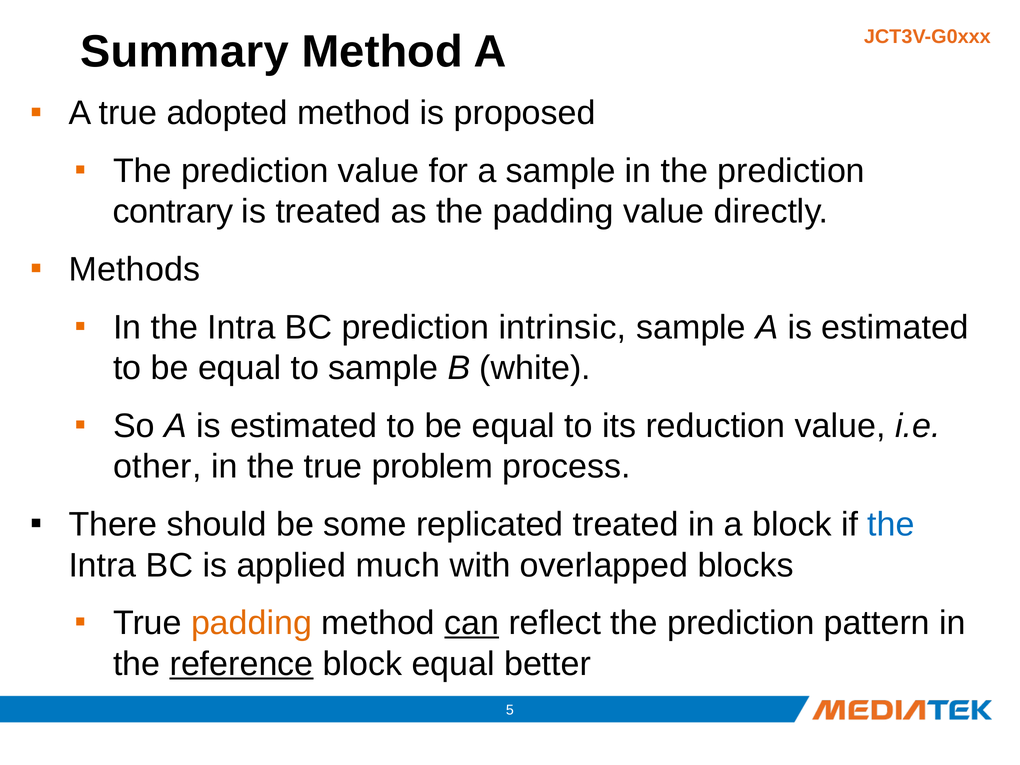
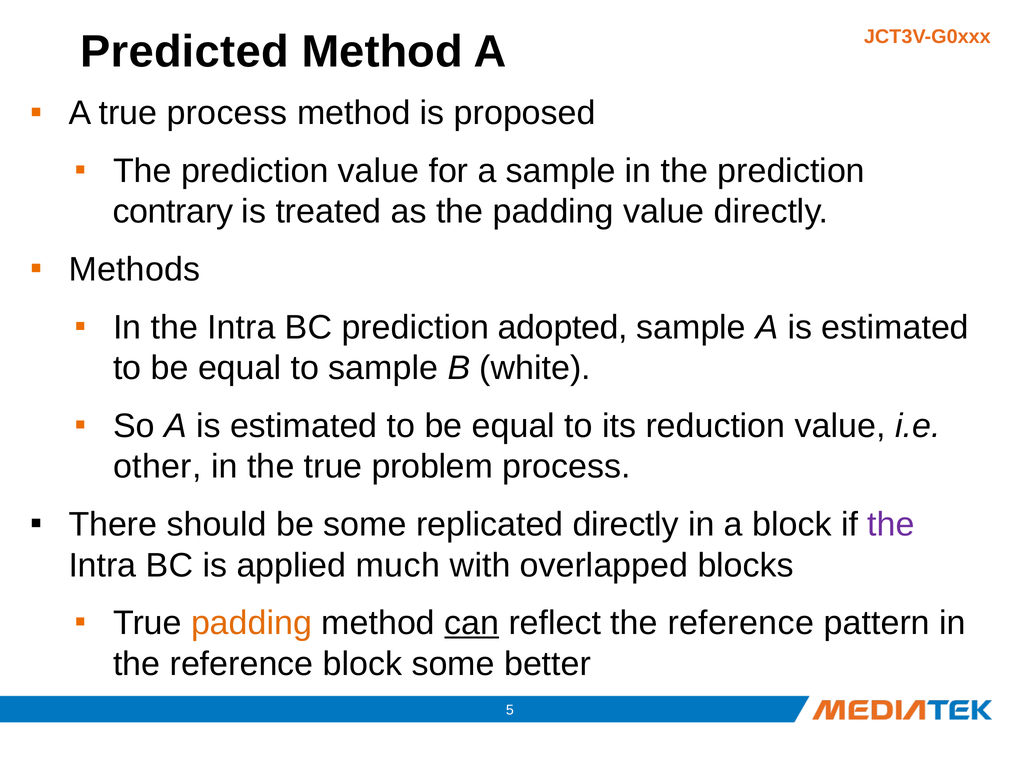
Summary: Summary -> Predicted (185, 52)
true adopted: adopted -> process (227, 113)
intrinsic: intrinsic -> adopted (563, 327)
replicated treated: treated -> directly (626, 525)
the colour: blue -> purple (891, 525)
reflect the prediction: prediction -> reference (741, 623)
reference underline: present -> none (242, 664)
block equal: equal -> some (453, 664)
